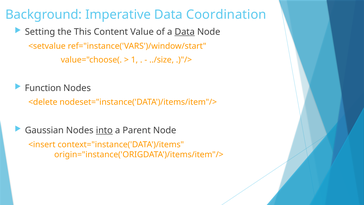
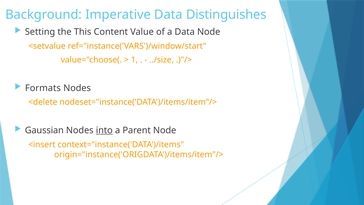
Coordination: Coordination -> Distinguishes (226, 15)
Data underline: present -> none (185, 32)
Function: Function -> Formats (43, 88)
